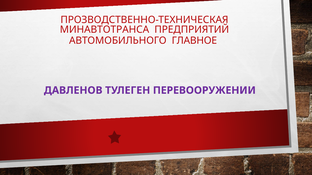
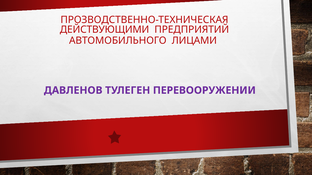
МИНАВТОТРАНСА: МИНАВТОТРАНСА -> ДЕЙСТВУЮЩИМИ (105, 30)
ГЛАВНОЕ: ГЛАВНОЕ -> ЛИЦАМИ (194, 41)
